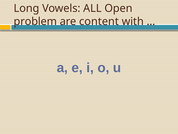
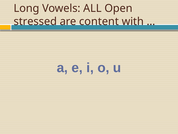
problem: problem -> stressed (35, 21)
